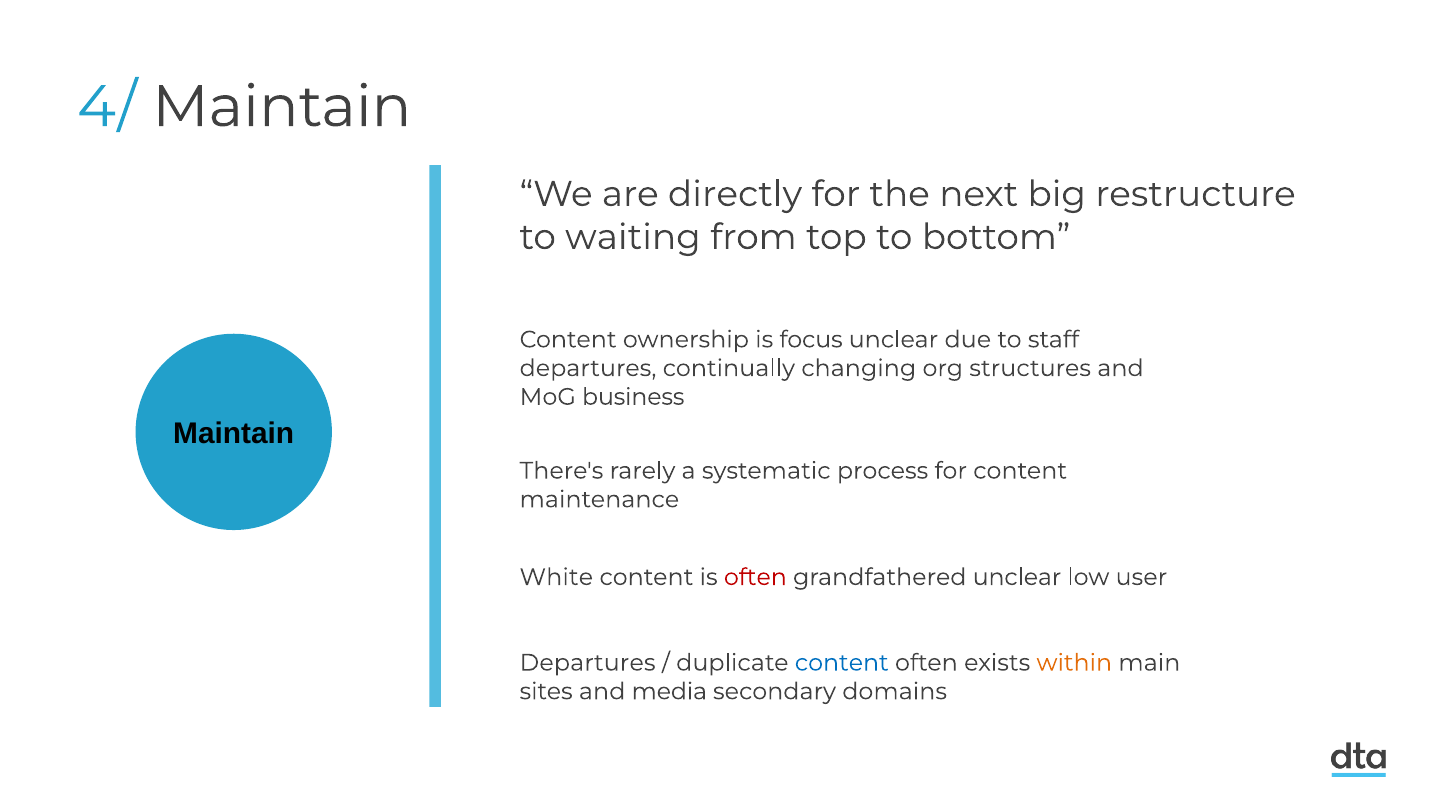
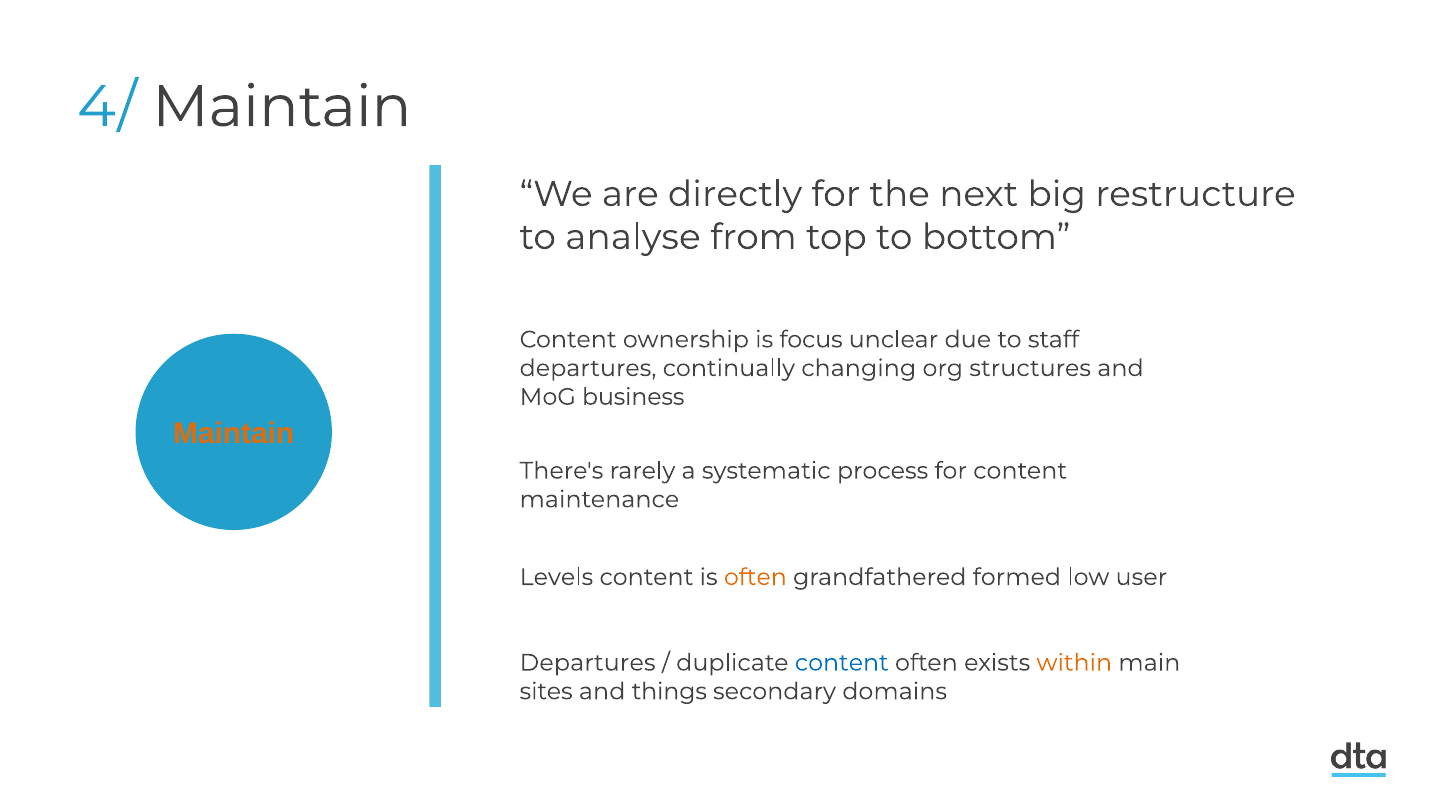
waiting: waiting -> analyse (633, 237)
Maintain colour: black -> orange (234, 434)
White: White -> Levels (556, 577)
often colour: red -> orange (755, 577)
grandfathered unclear: unclear -> formed (1017, 577)
media: media -> things (669, 691)
